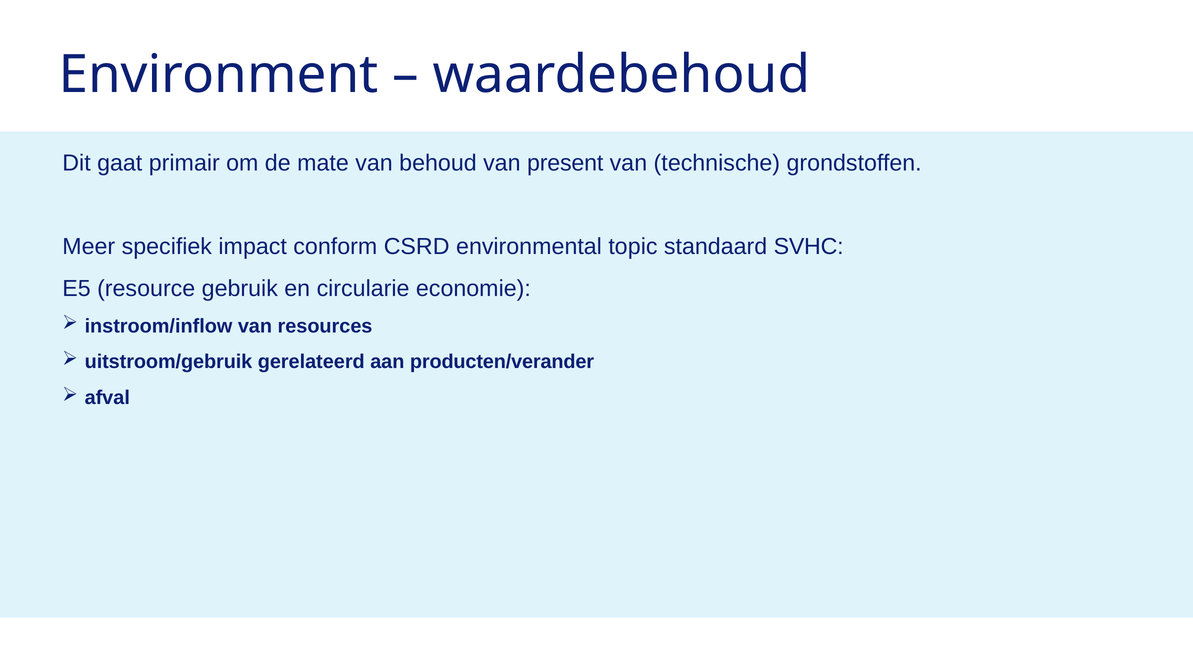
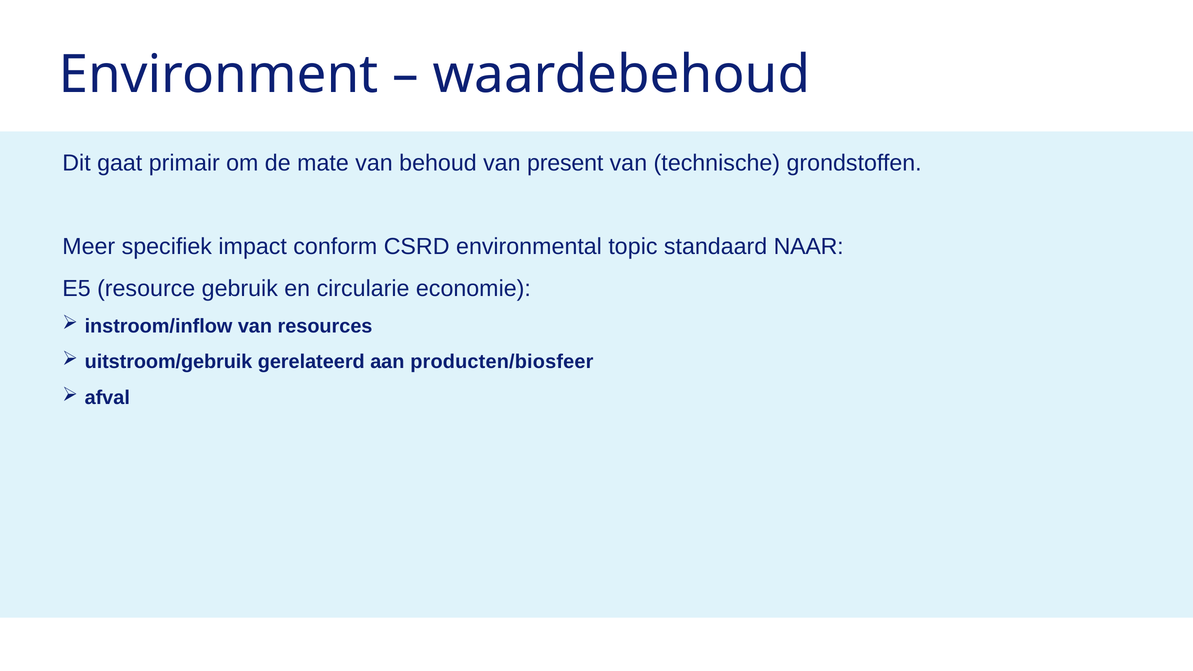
SVHC: SVHC -> NAAR (809, 247)
producten/verander: producten/verander -> producten/biosfeer (502, 362)
